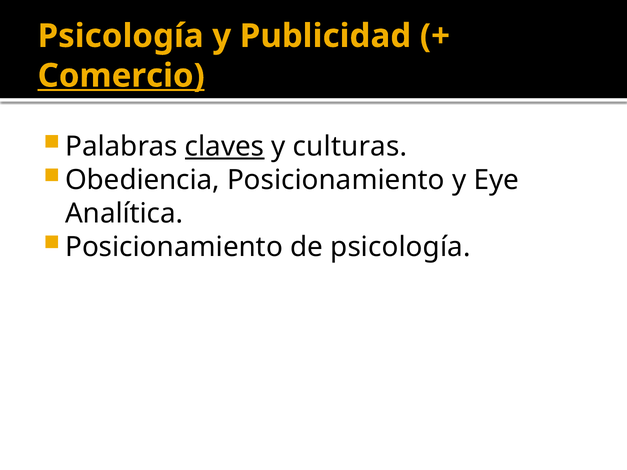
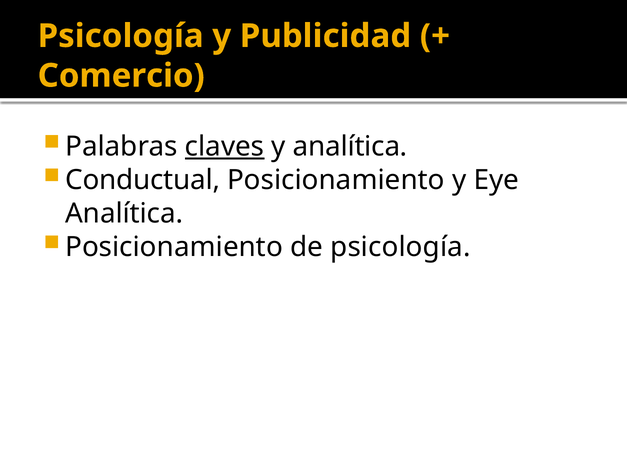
Comercio underline: present -> none (121, 76)
y culturas: culturas -> analítica (350, 147)
Obediencia: Obediencia -> Conductual (143, 180)
